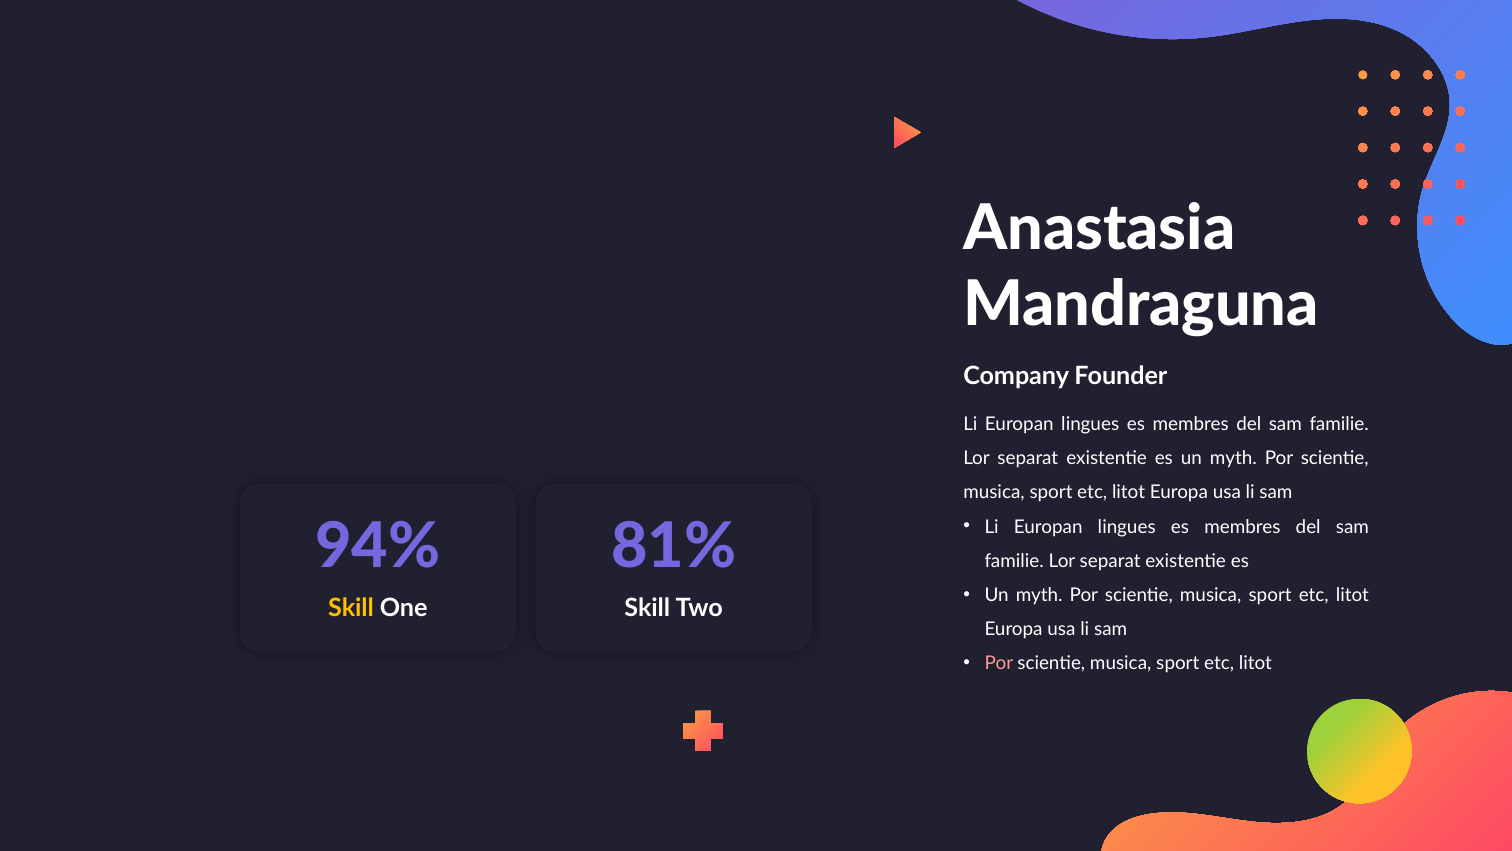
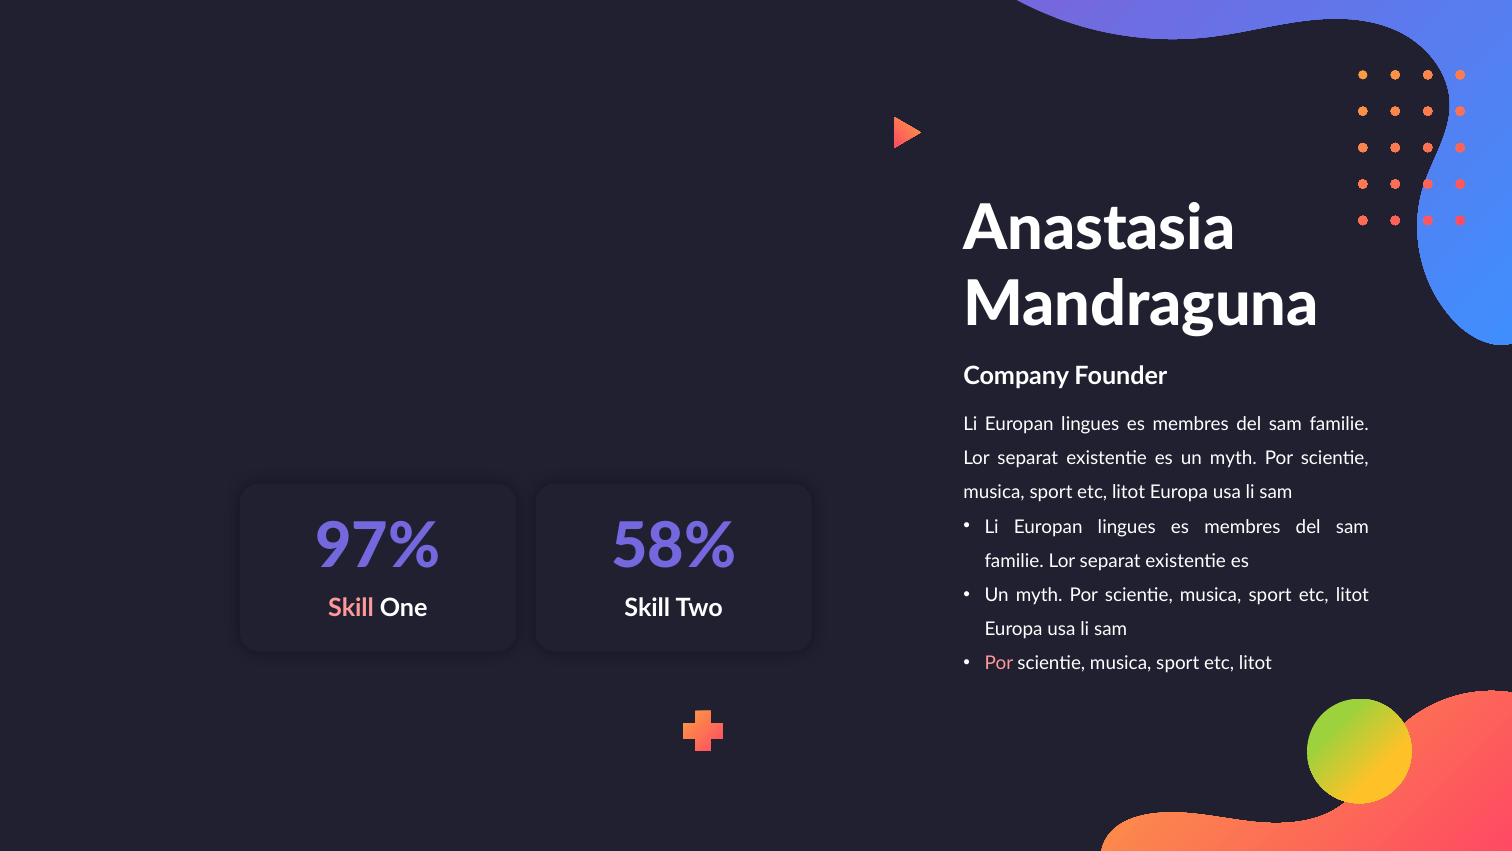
94%: 94% -> 97% (378, 546)
81%: 81% -> 58% (674, 546)
Skill colour: yellow -> pink (351, 608)
